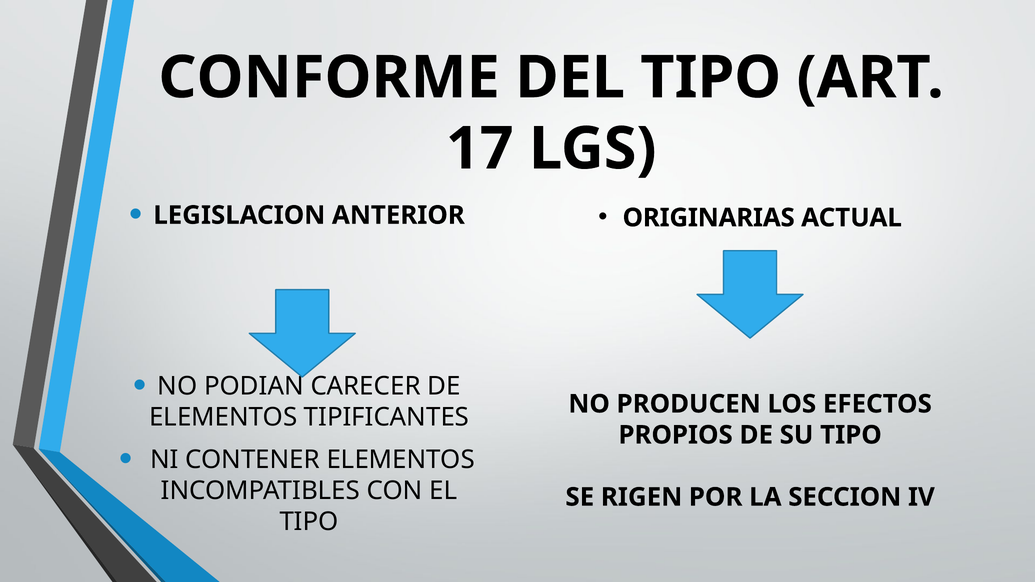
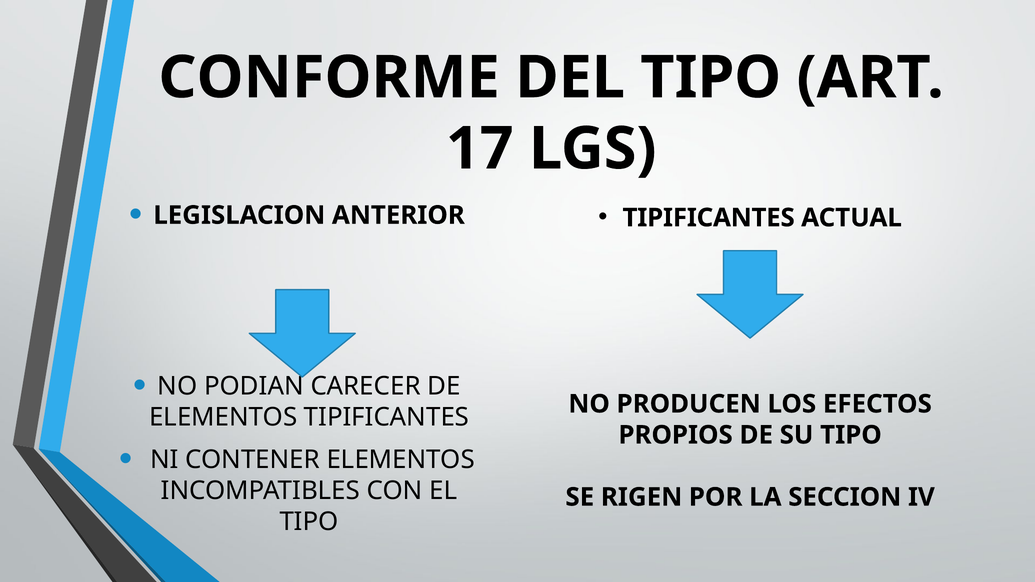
ORIGINARIAS: ORIGINARIAS -> TIPIFICANTES (709, 218)
